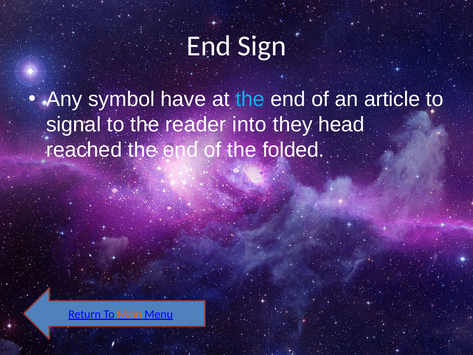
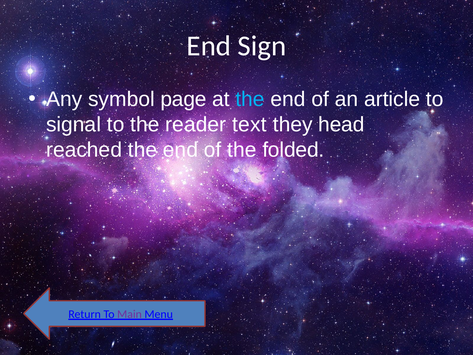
have: have -> page (184, 99)
into: into -> text (249, 124)
Main colour: orange -> purple (130, 314)
